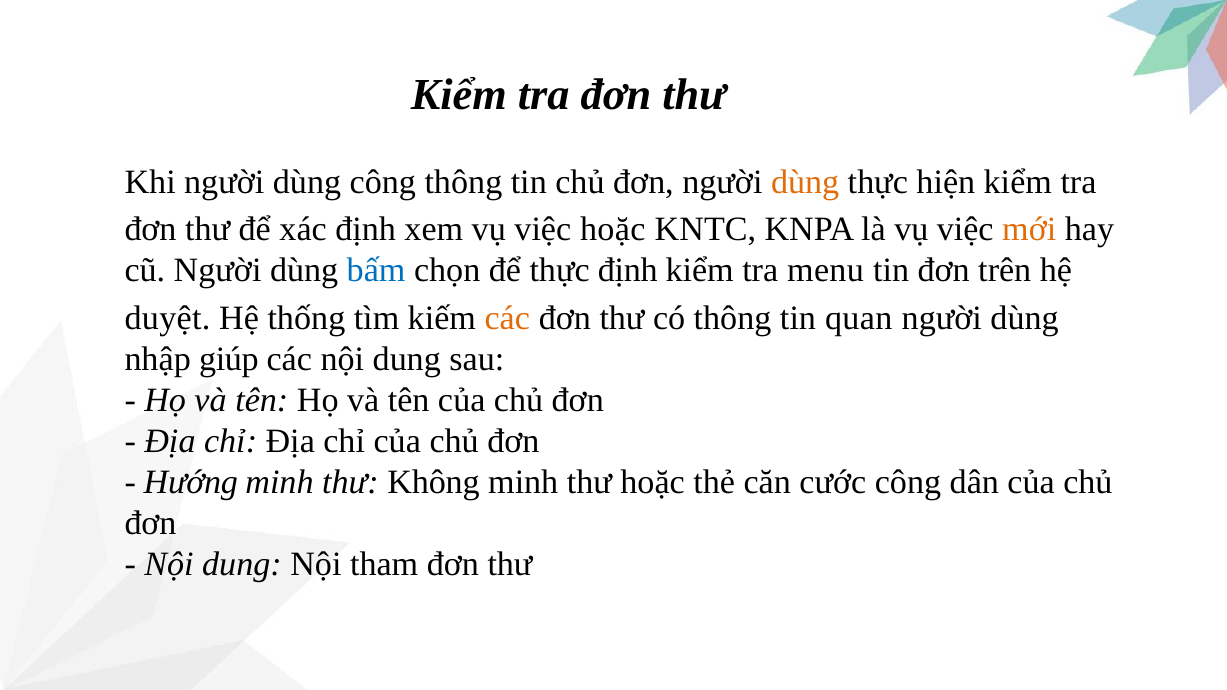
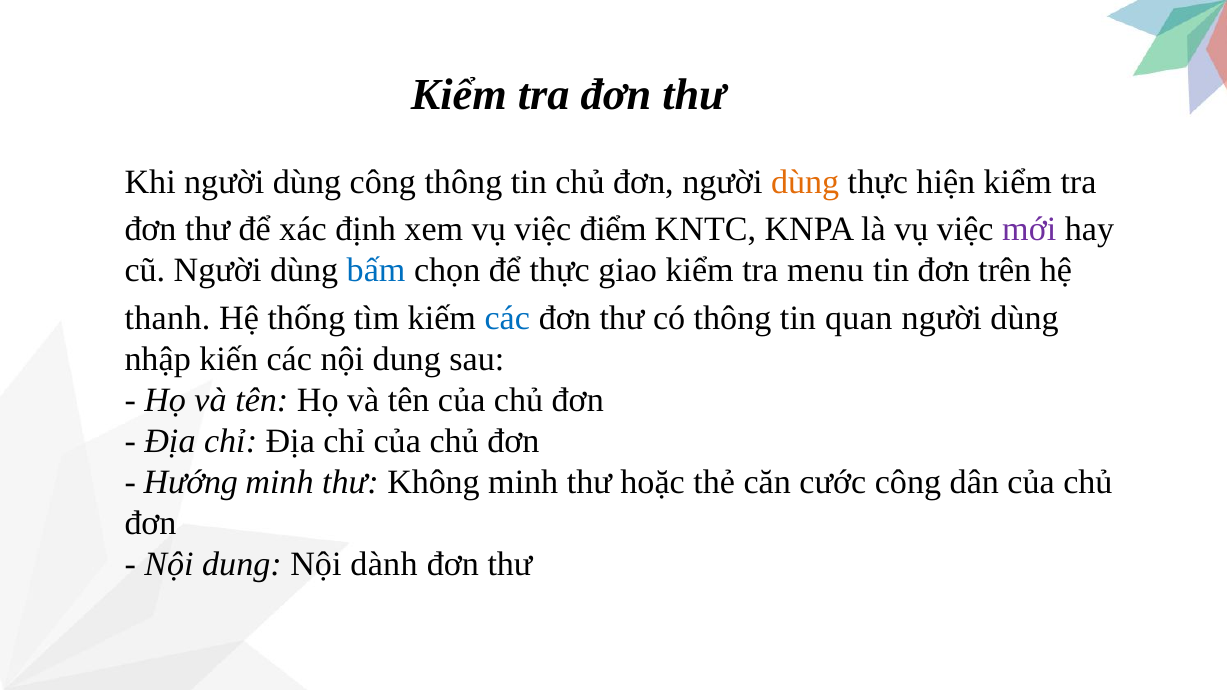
việc hoặc: hoặc -> điểm (613, 230)
mới colour: orange -> purple (1029, 230)
thực định: định -> giao (628, 271)
duyệt: duyệt -> thanh (167, 318)
các colour: orange -> blue (507, 318)
giúp: giúp -> kiến (229, 359)
tham: tham -> dành (384, 564)
